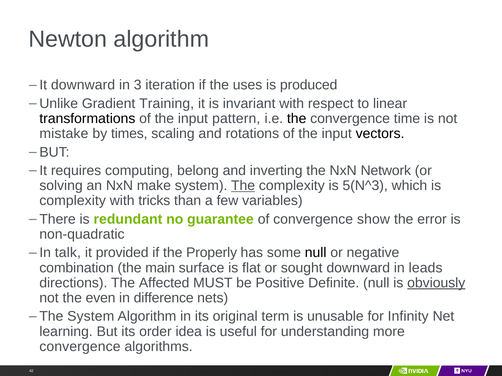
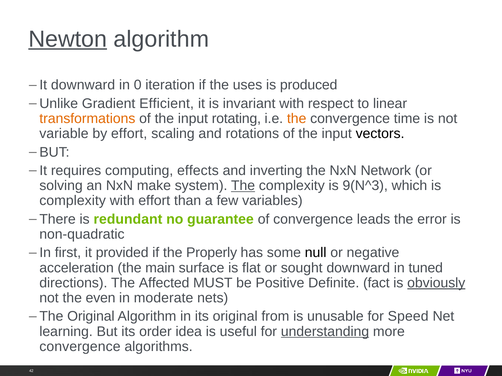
Newton underline: none -> present (68, 39)
3: 3 -> 0 (138, 85)
Training: Training -> Efficient (167, 104)
transformations colour: black -> orange (87, 119)
pattern: pattern -> rotating (236, 119)
the colour: black -> orange (297, 119)
mistake: mistake -> variable (64, 134)
by times: times -> effort (129, 134)
belong: belong -> effects (198, 171)
5(N^3: 5(N^3 -> 9(N^3 (365, 186)
with tricks: tricks -> effort (154, 201)
show: show -> leads (374, 219)
talk: talk -> first (68, 253)
combination: combination -> acceleration (77, 268)
leads: leads -> tuned (426, 268)
Definite null: null -> fact (376, 283)
difference: difference -> moderate (164, 298)
The System: System -> Original (91, 317)
term: term -> from (275, 317)
Infinity: Infinity -> Speed (408, 317)
understanding underline: none -> present (325, 332)
